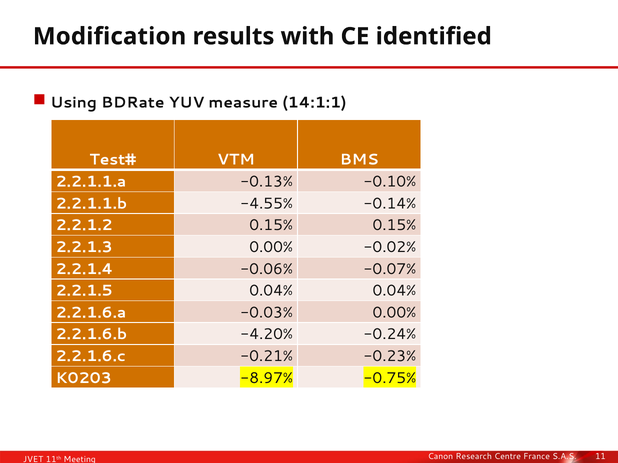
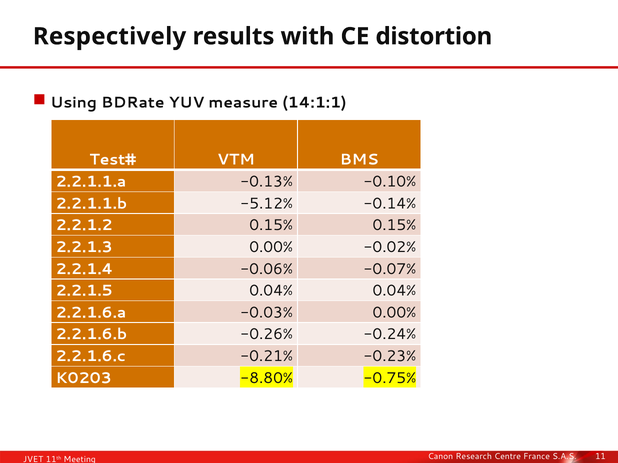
Modification: Modification -> Respectively (110, 36)
identified: identified -> distortion (434, 36)
-4.55%: -4.55% -> -5.12% (267, 204)
-4.20%: -4.20% -> -0.26% (267, 335)
-8.97%: -8.97% -> -8.80% (267, 378)
